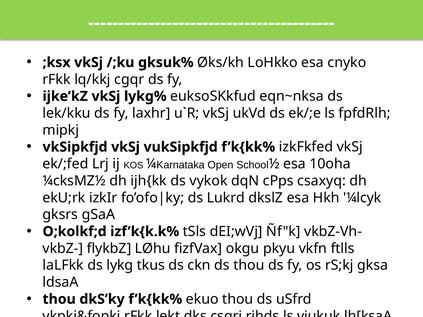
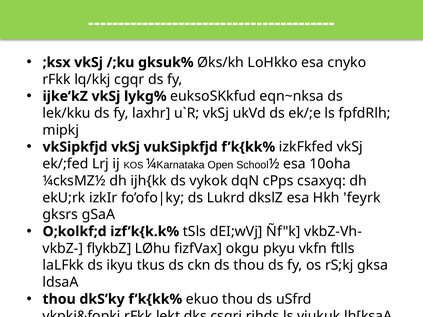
Hkh ¼lcyk: ¼lcyk -> feyrk (362, 198)
lykg: lykg -> ikyu (120, 266)
